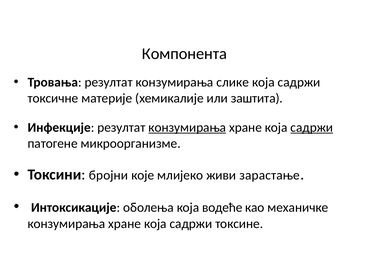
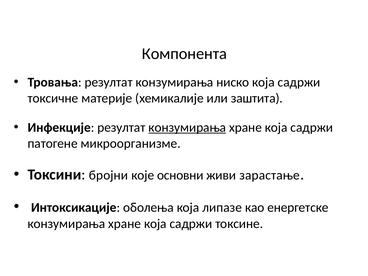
слике: слике -> ниско (233, 82)
садржи underline: present -> none (312, 127)
млијеко: млијеко -> основни (180, 175)
водеће: водеће -> липазе (222, 207)
механичке: механичке -> енергетске (298, 207)
